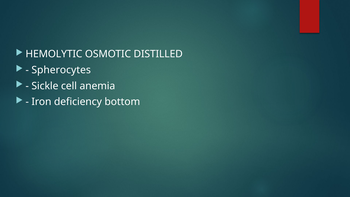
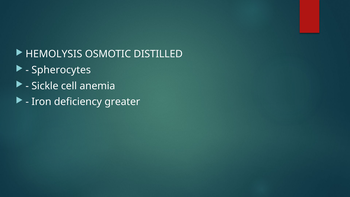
HEMOLYTIC: HEMOLYTIC -> HEMOLYSIS (54, 54)
bottom: bottom -> greater (122, 102)
